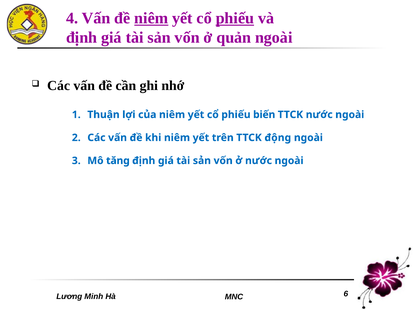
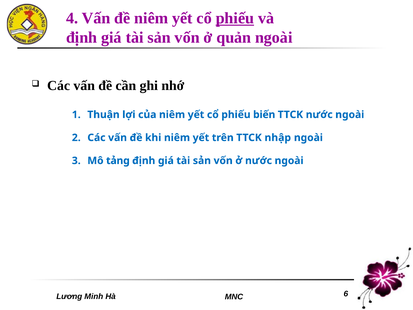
niêm underline: present -> none (151, 18)
động: động -> nhập (278, 138)
tăng: tăng -> tảng (118, 161)
